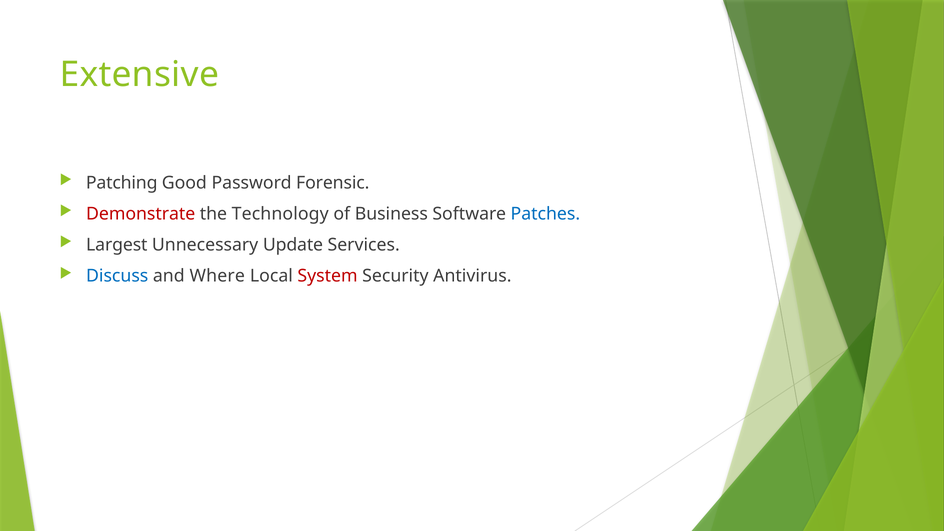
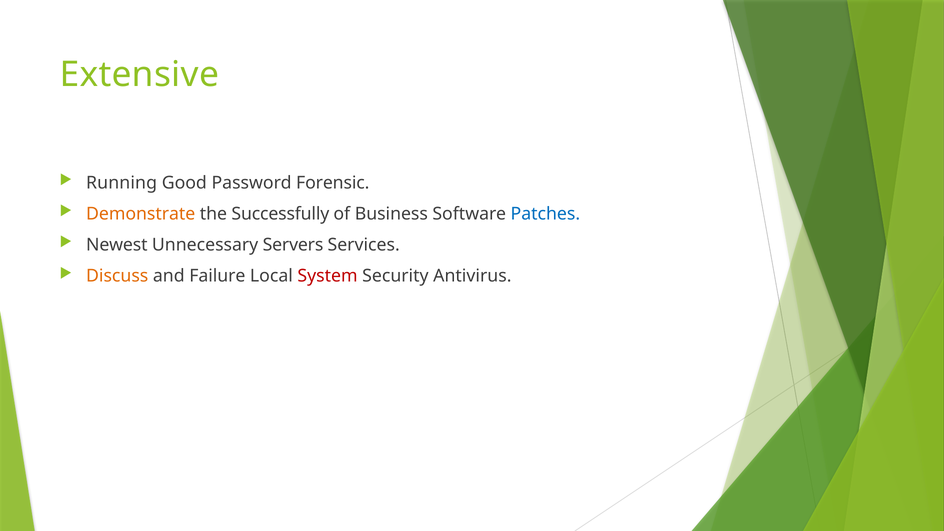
Patching: Patching -> Running (122, 183)
Demonstrate colour: red -> orange (141, 214)
Technology: Technology -> Successfully (280, 214)
Largest: Largest -> Newest (117, 245)
Update: Update -> Servers (293, 245)
Discuss colour: blue -> orange (117, 276)
Where: Where -> Failure (217, 276)
